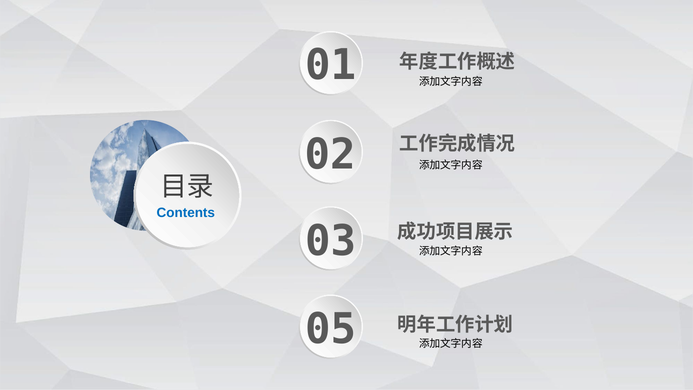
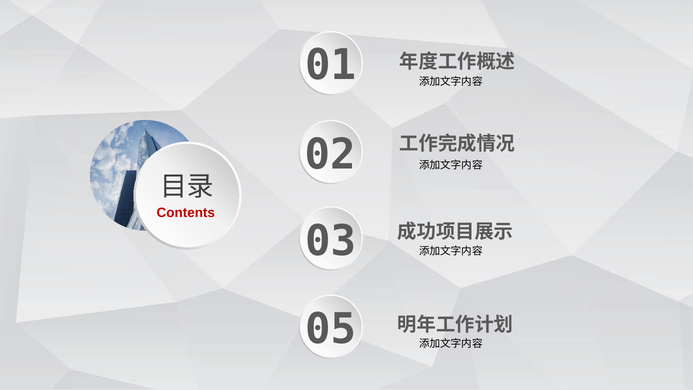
Contents colour: blue -> red (186, 213)
